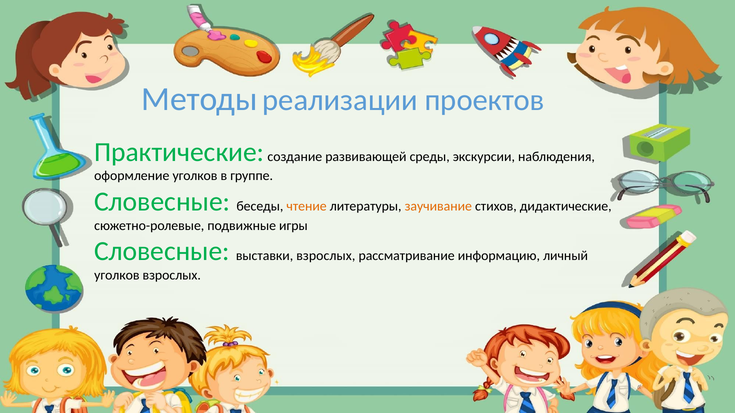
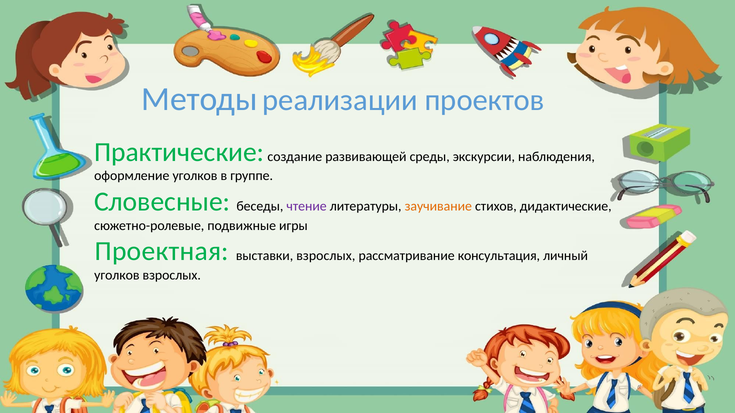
чтение colour: orange -> purple (307, 206)
Словесные: Словесные -> Проектная (162, 251)
информацию: информацию -> консультация (499, 256)
